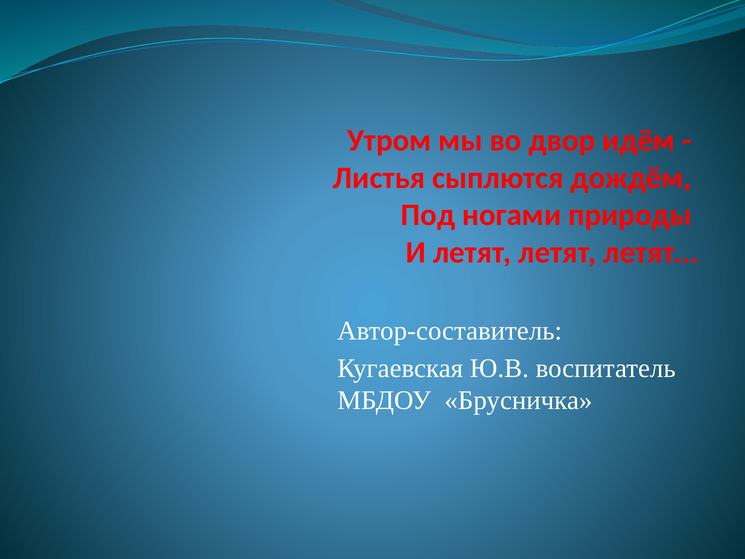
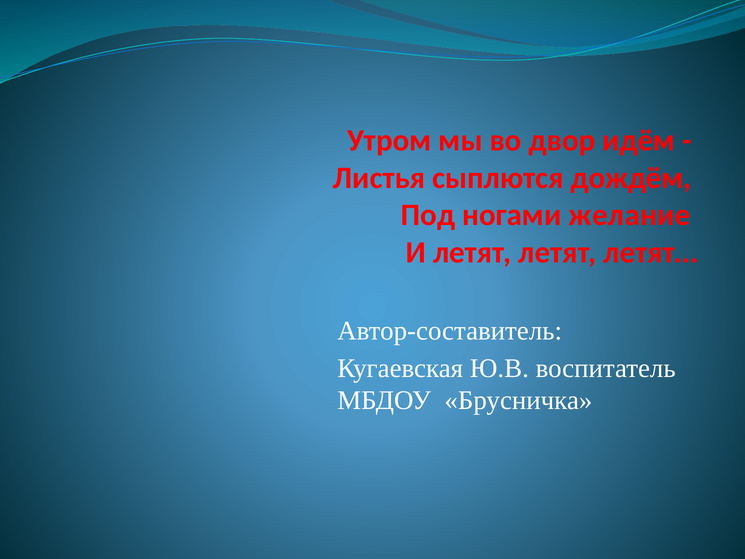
природы: природы -> желание (630, 215)
